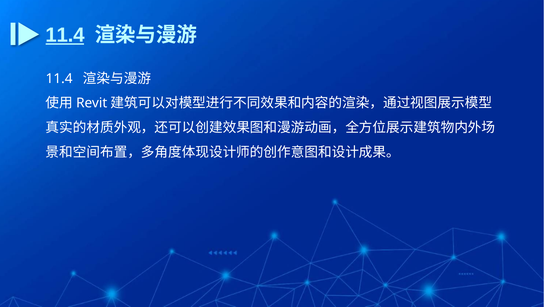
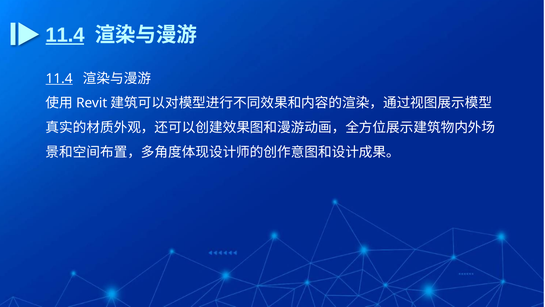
11.4 underline: none -> present (59, 78)
